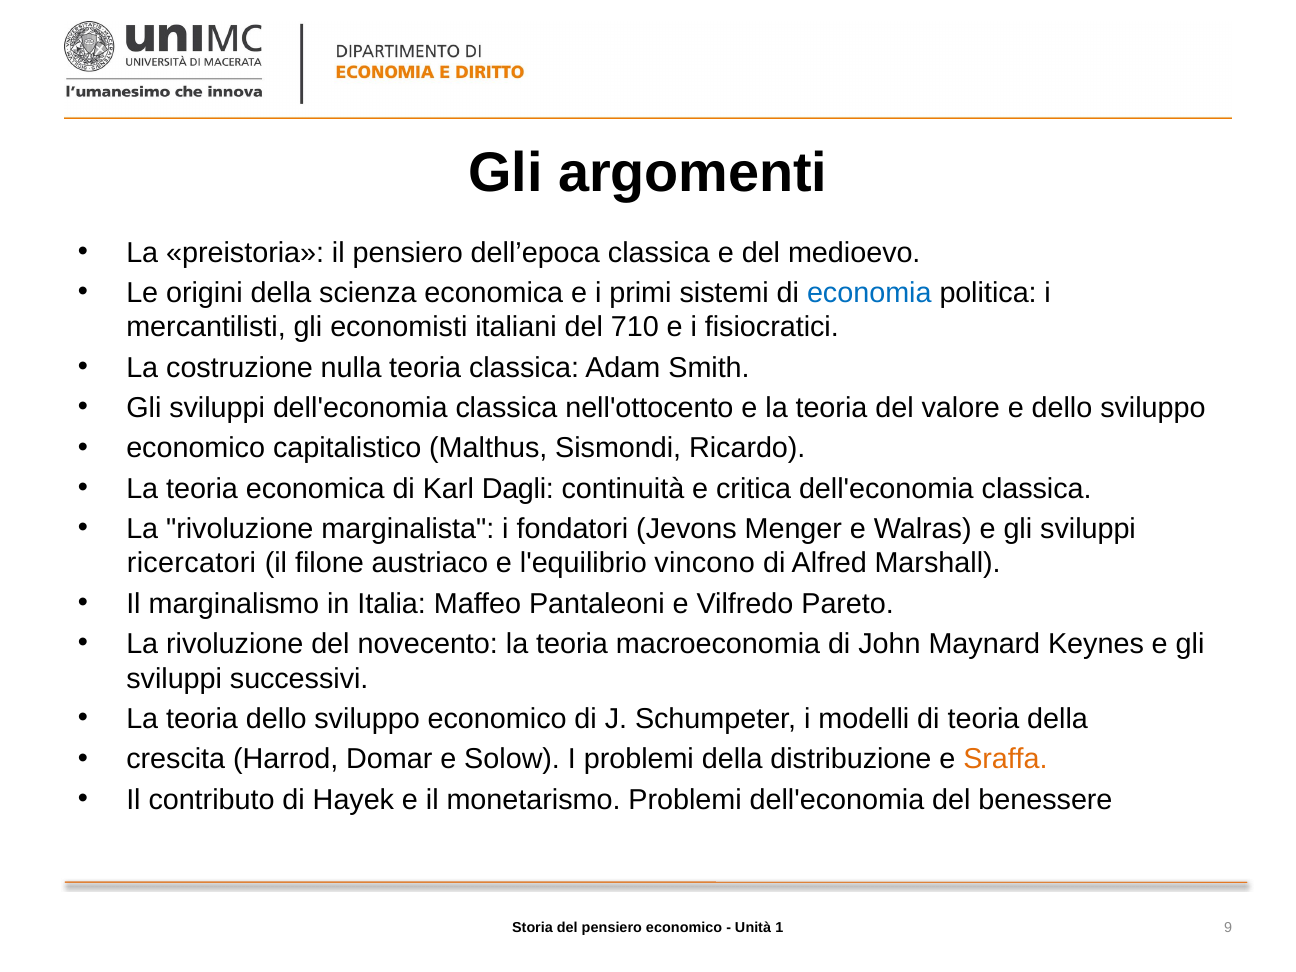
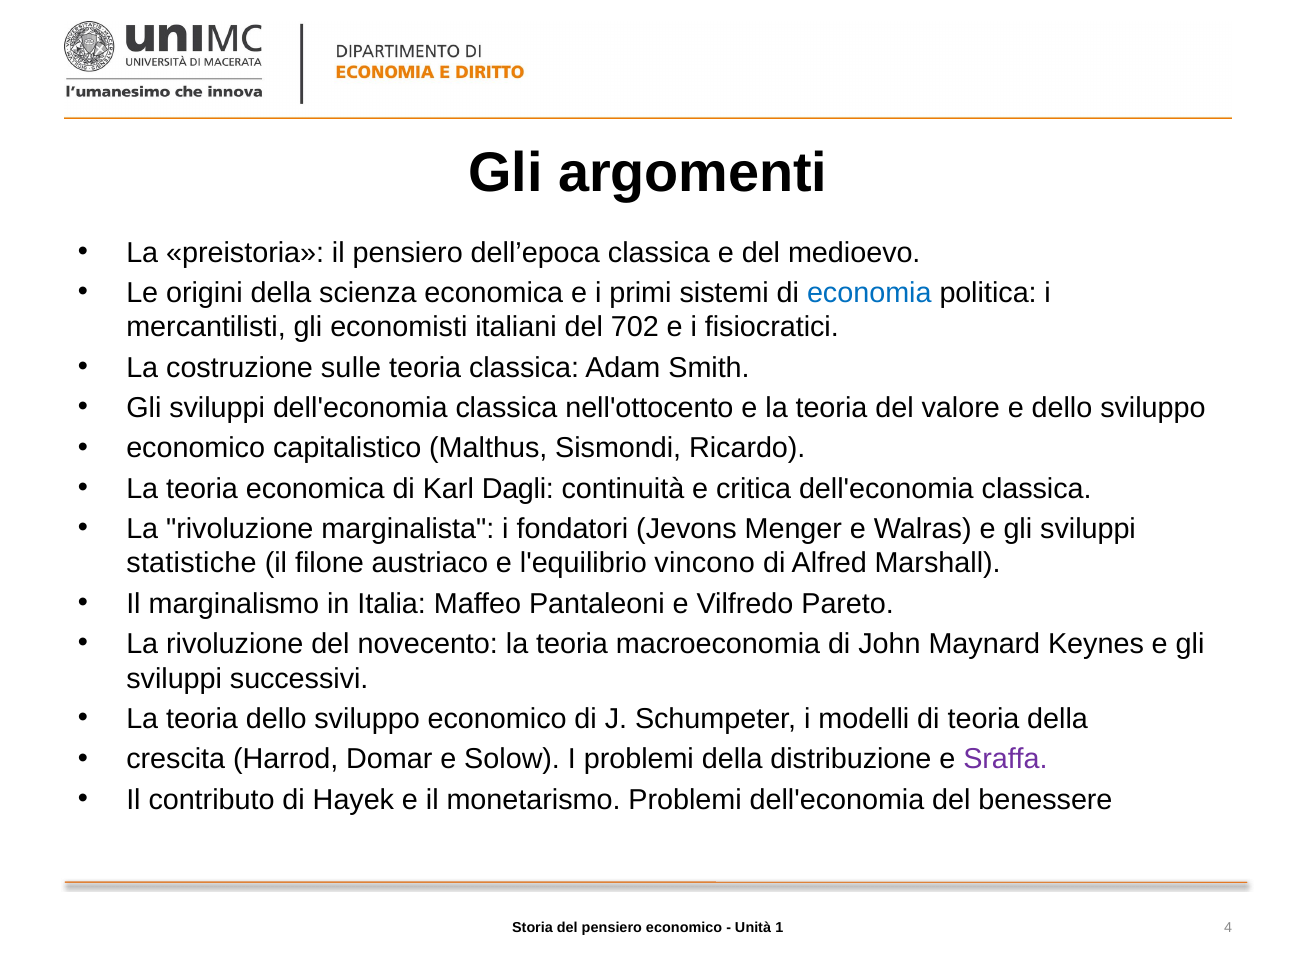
710: 710 -> 702 (635, 327)
nulla: nulla -> sulle (351, 368)
ricercatori: ricercatori -> statistiche (192, 563)
Sraffa colour: orange -> purple (1005, 759)
9: 9 -> 4 (1228, 928)
